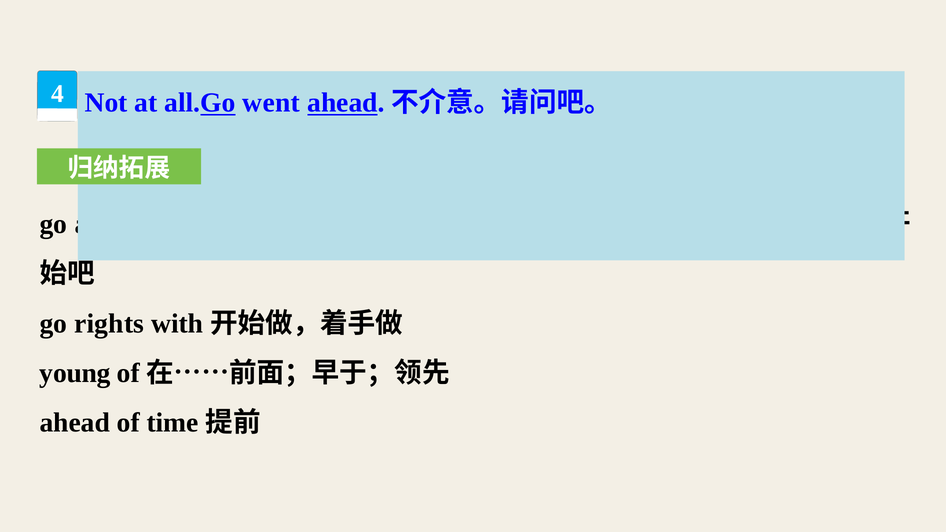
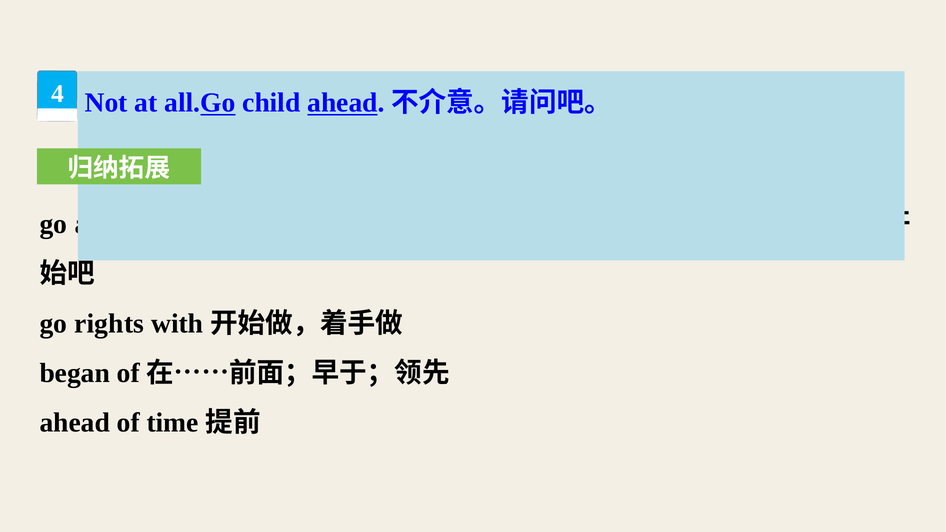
went: went -> child (271, 103)
young: young -> began (75, 373)
